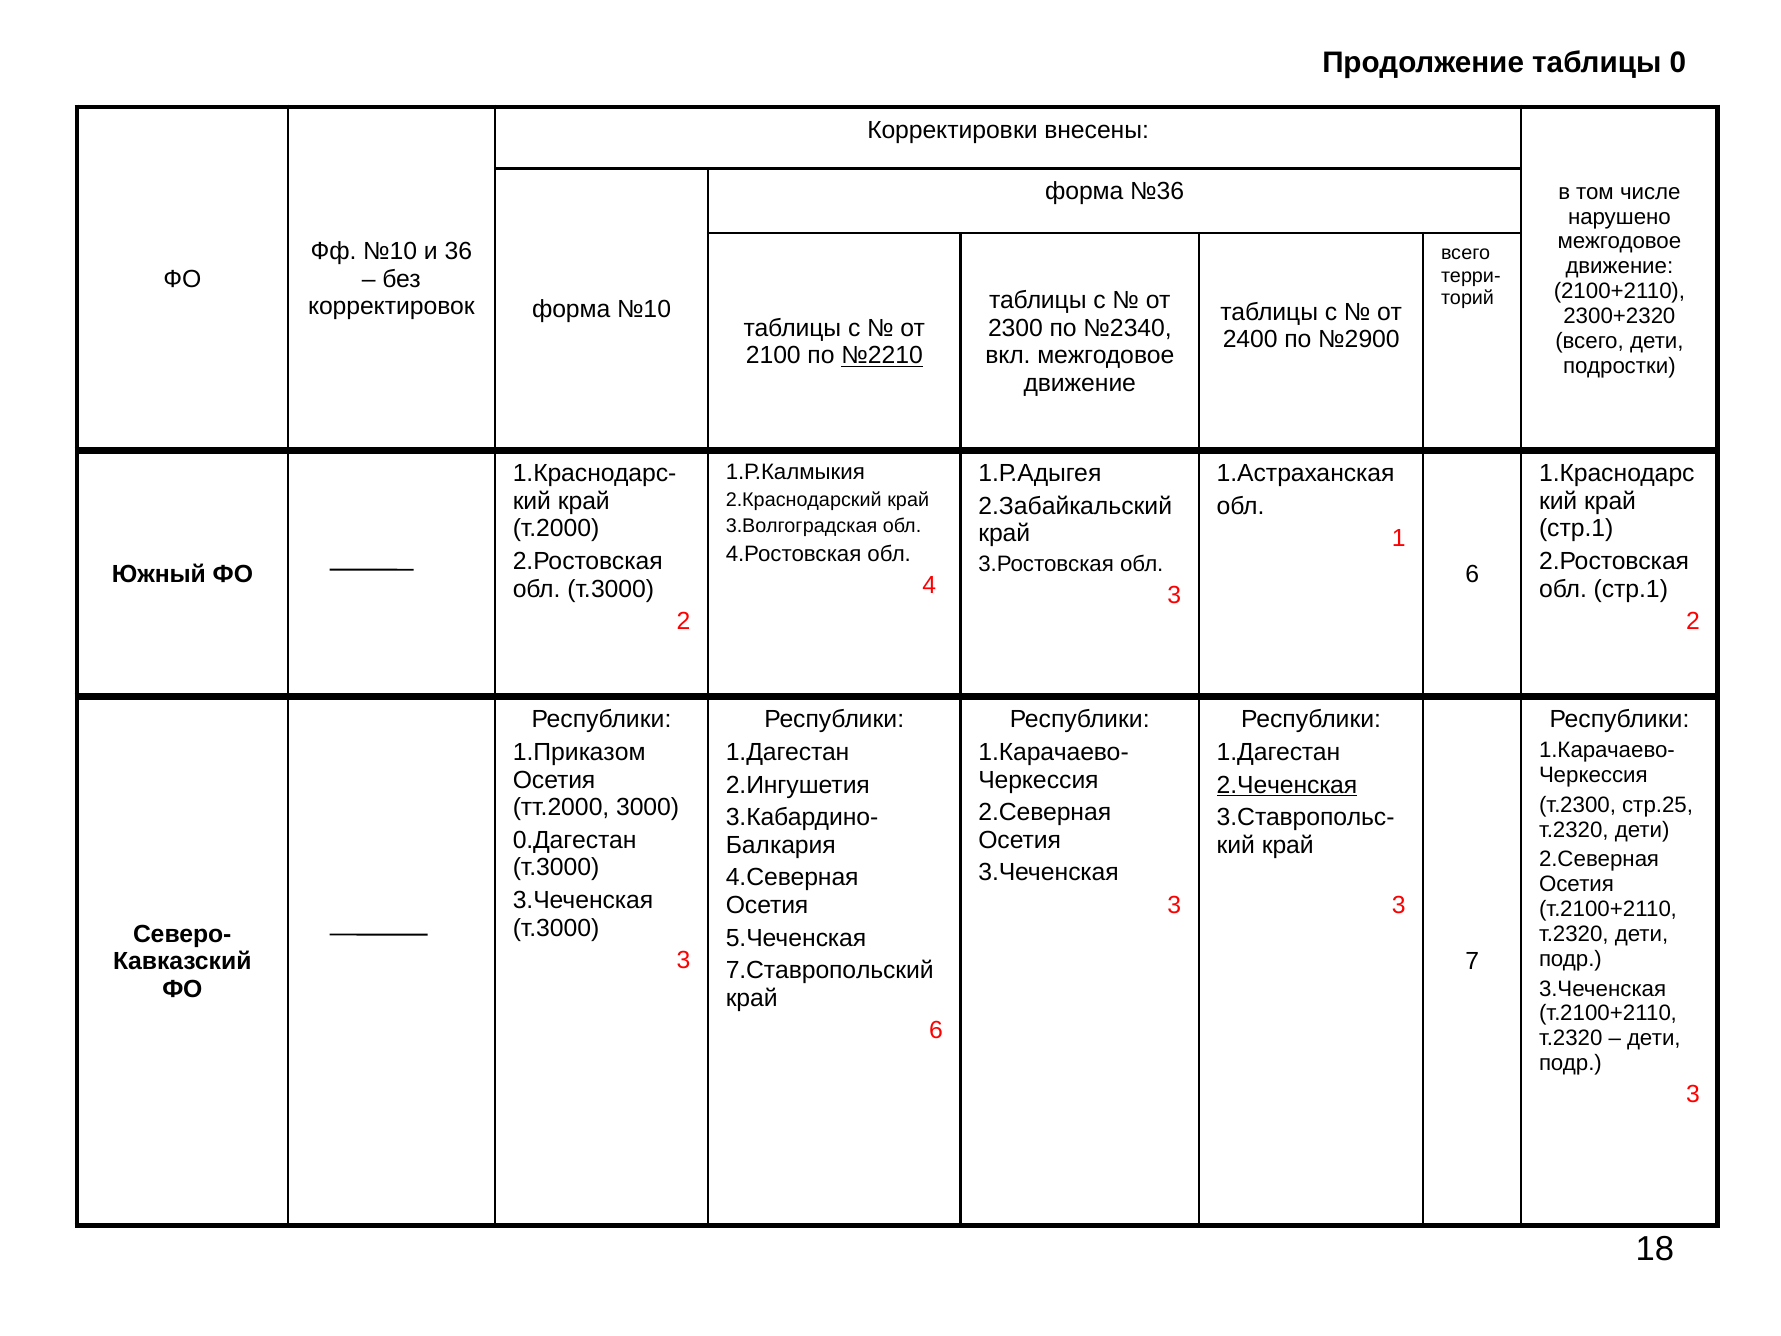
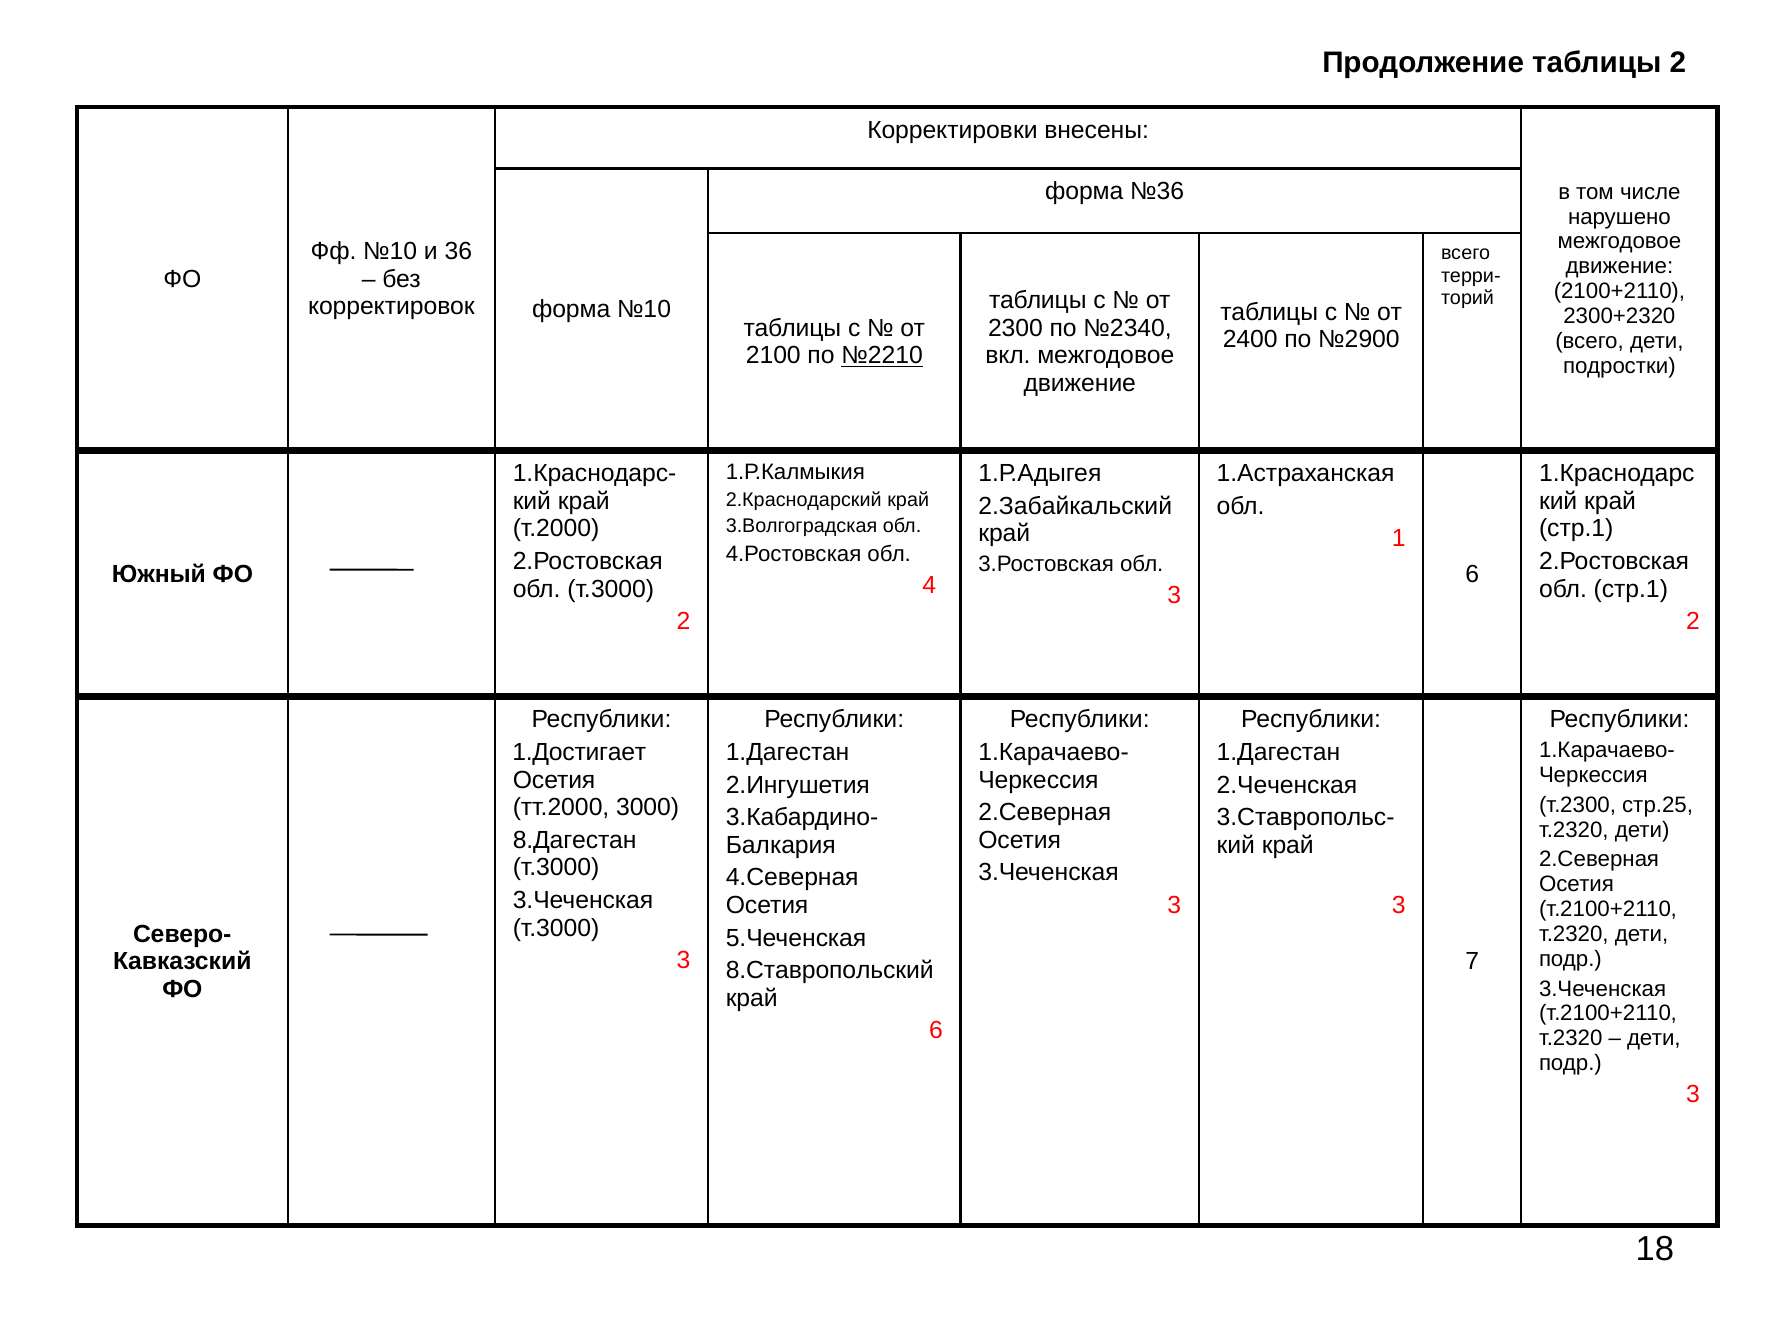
таблицы 0: 0 -> 2 (1678, 63)
1.Приказом: 1.Приказом -> 1.Достигает (579, 752)
2.Чеченская underline: present -> none (1287, 785)
0.Дагестан: 0.Дагестан -> 8.Дагестан (575, 840)
7.Ставропольский: 7.Ставропольский -> 8.Ставропольский (830, 970)
